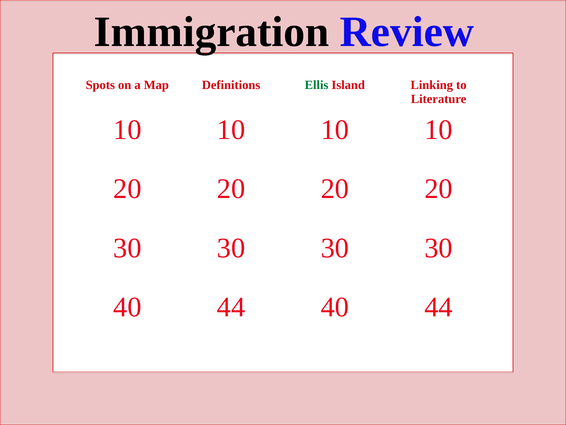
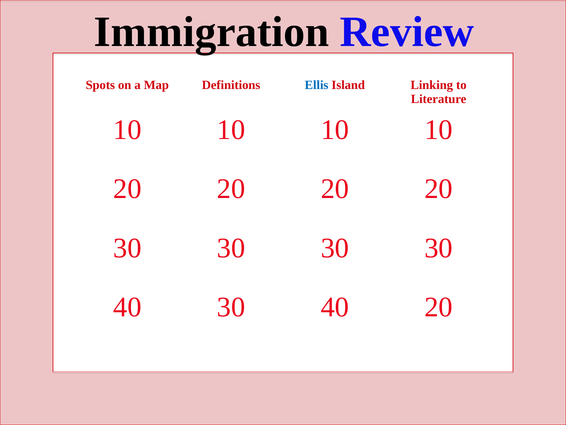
Ellis colour: green -> blue (317, 85)
44: 44 -> 30 (231, 307)
44: 44 -> 20 (439, 307)
